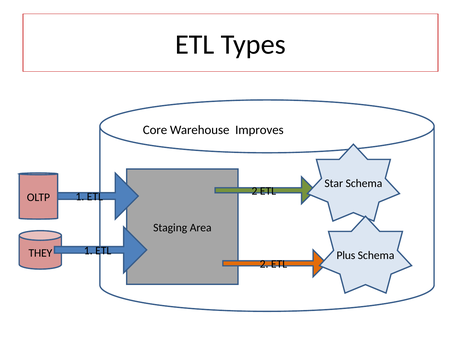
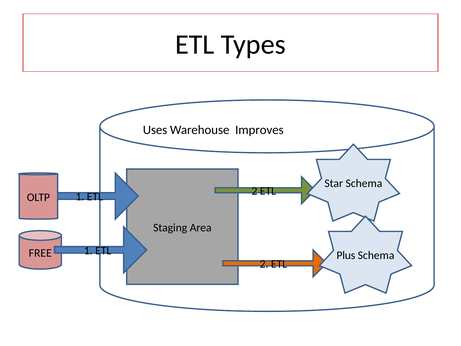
Core: Core -> Uses (155, 130)
THEY: THEY -> FREE (40, 253)
